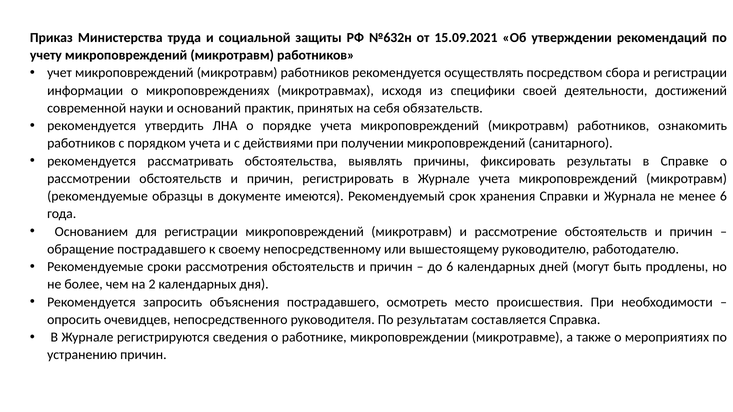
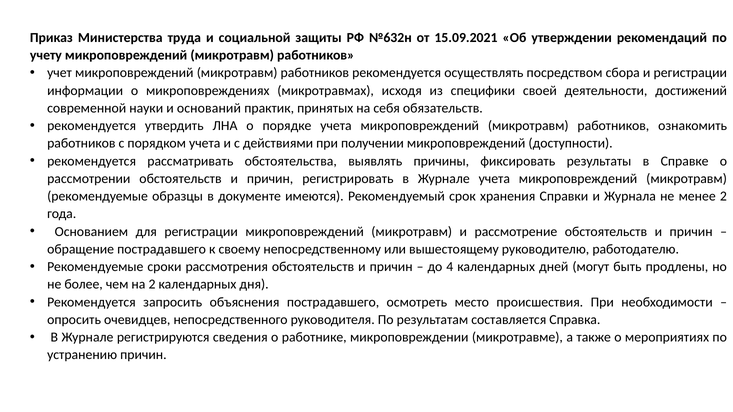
санитарного: санитарного -> доступности (571, 143)
менее 6: 6 -> 2 (723, 196)
до 6: 6 -> 4 (450, 267)
